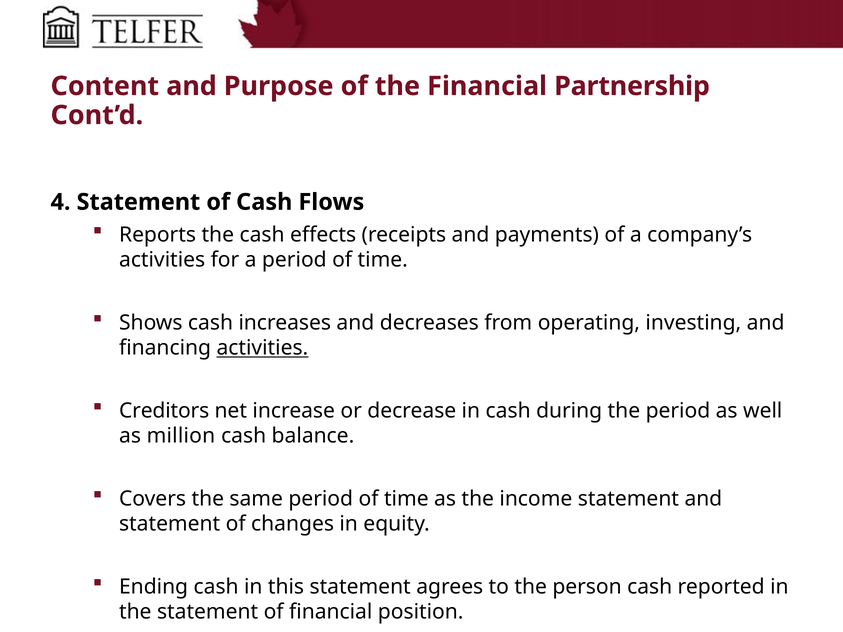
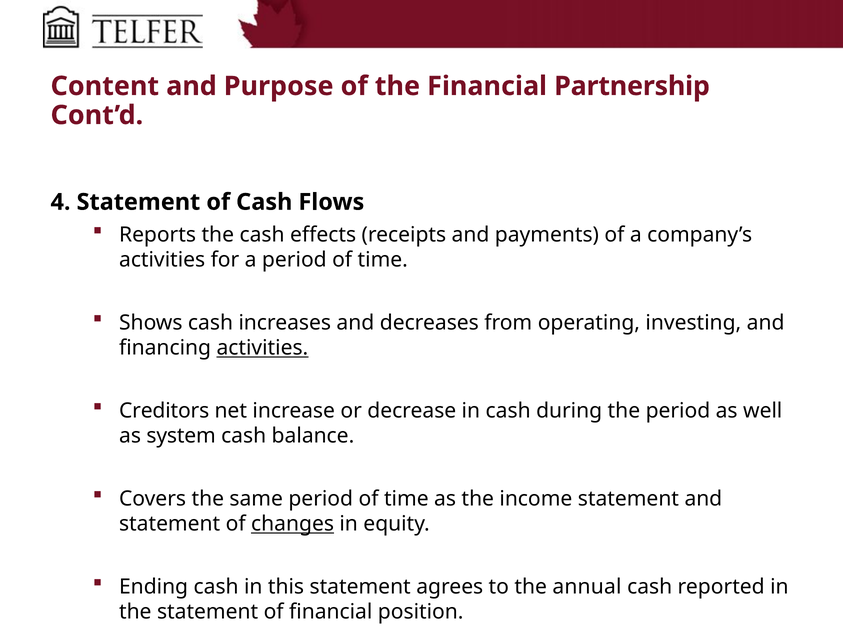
million: million -> system (181, 436)
changes underline: none -> present (293, 524)
person: person -> annual (587, 587)
